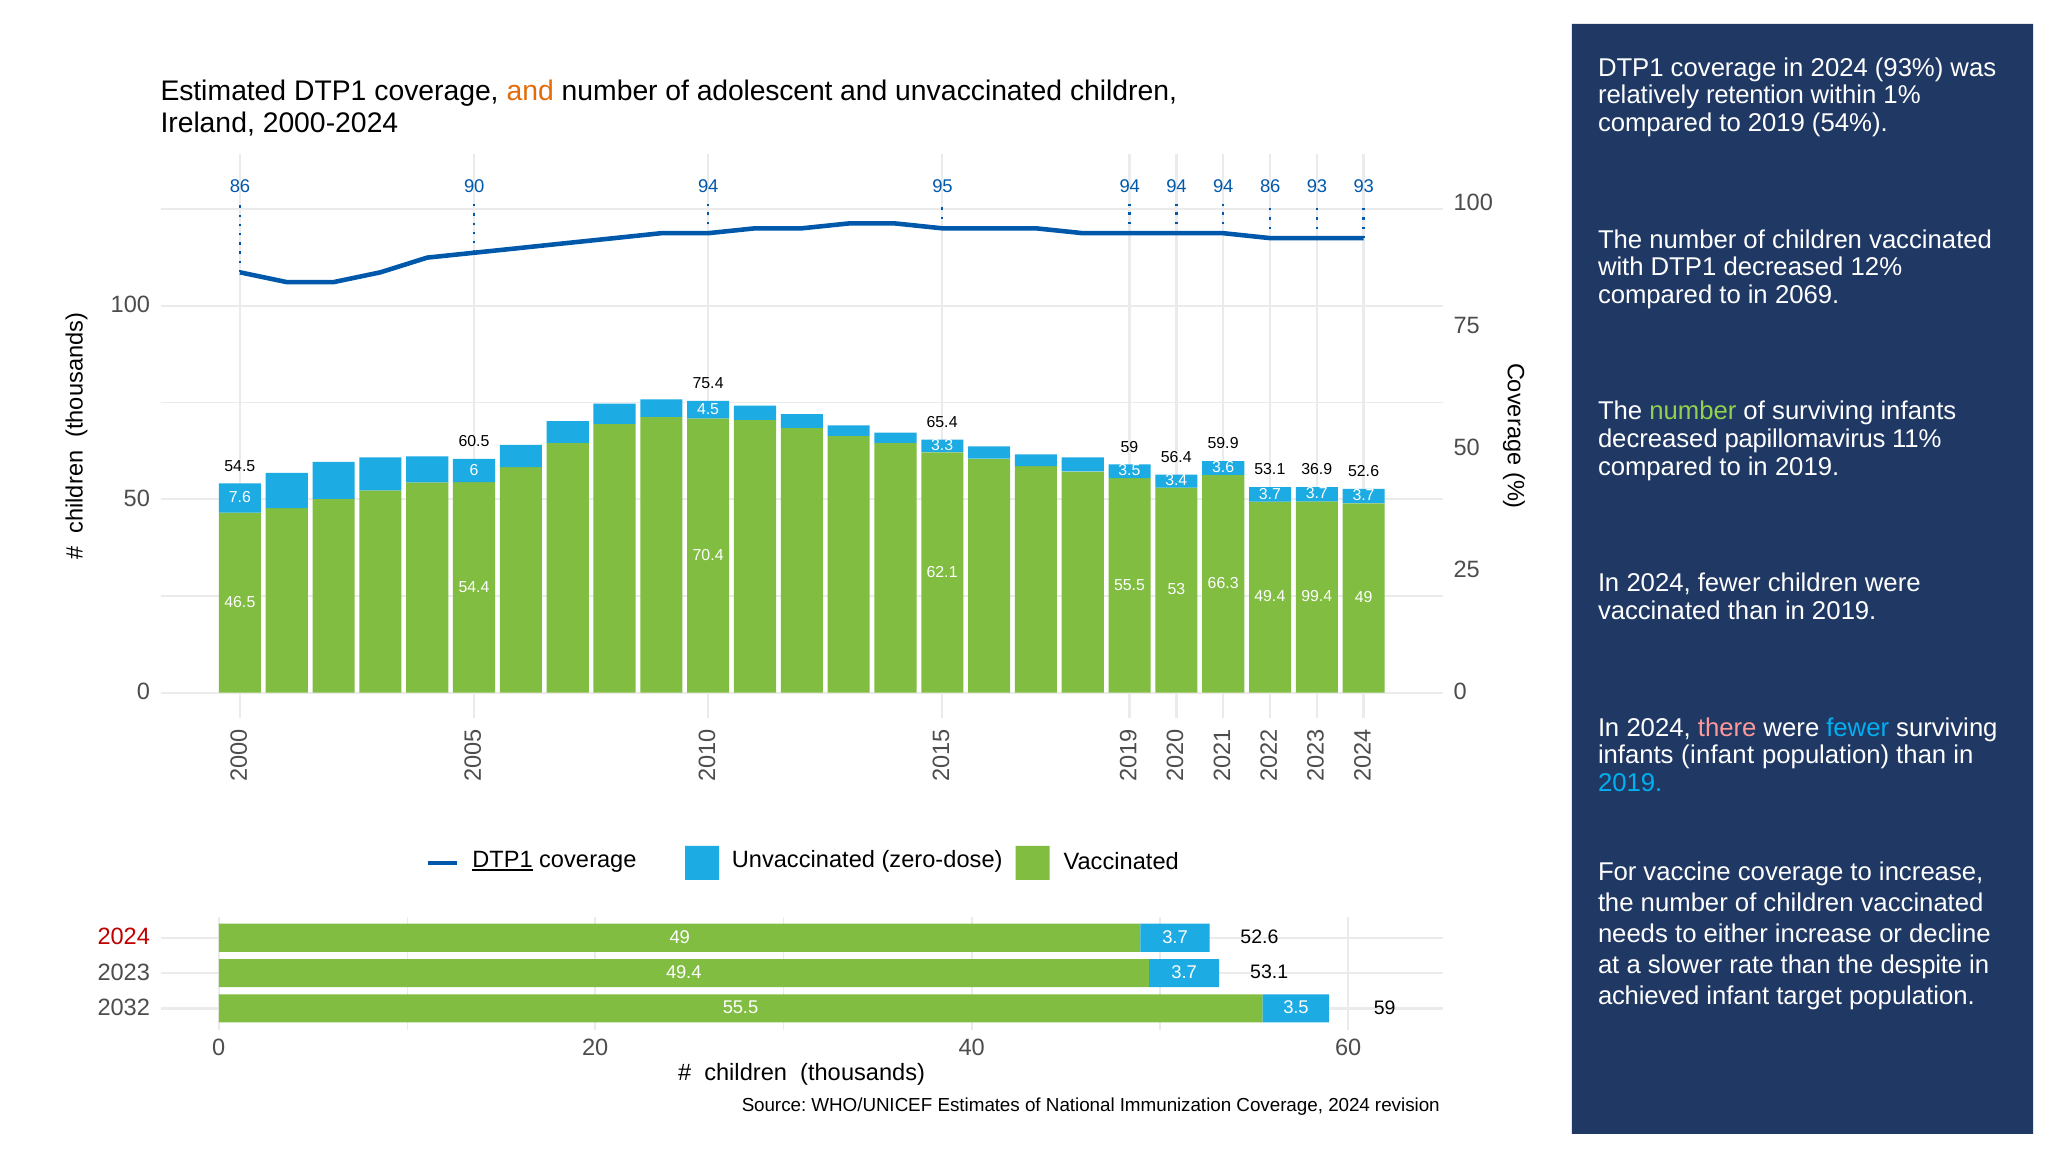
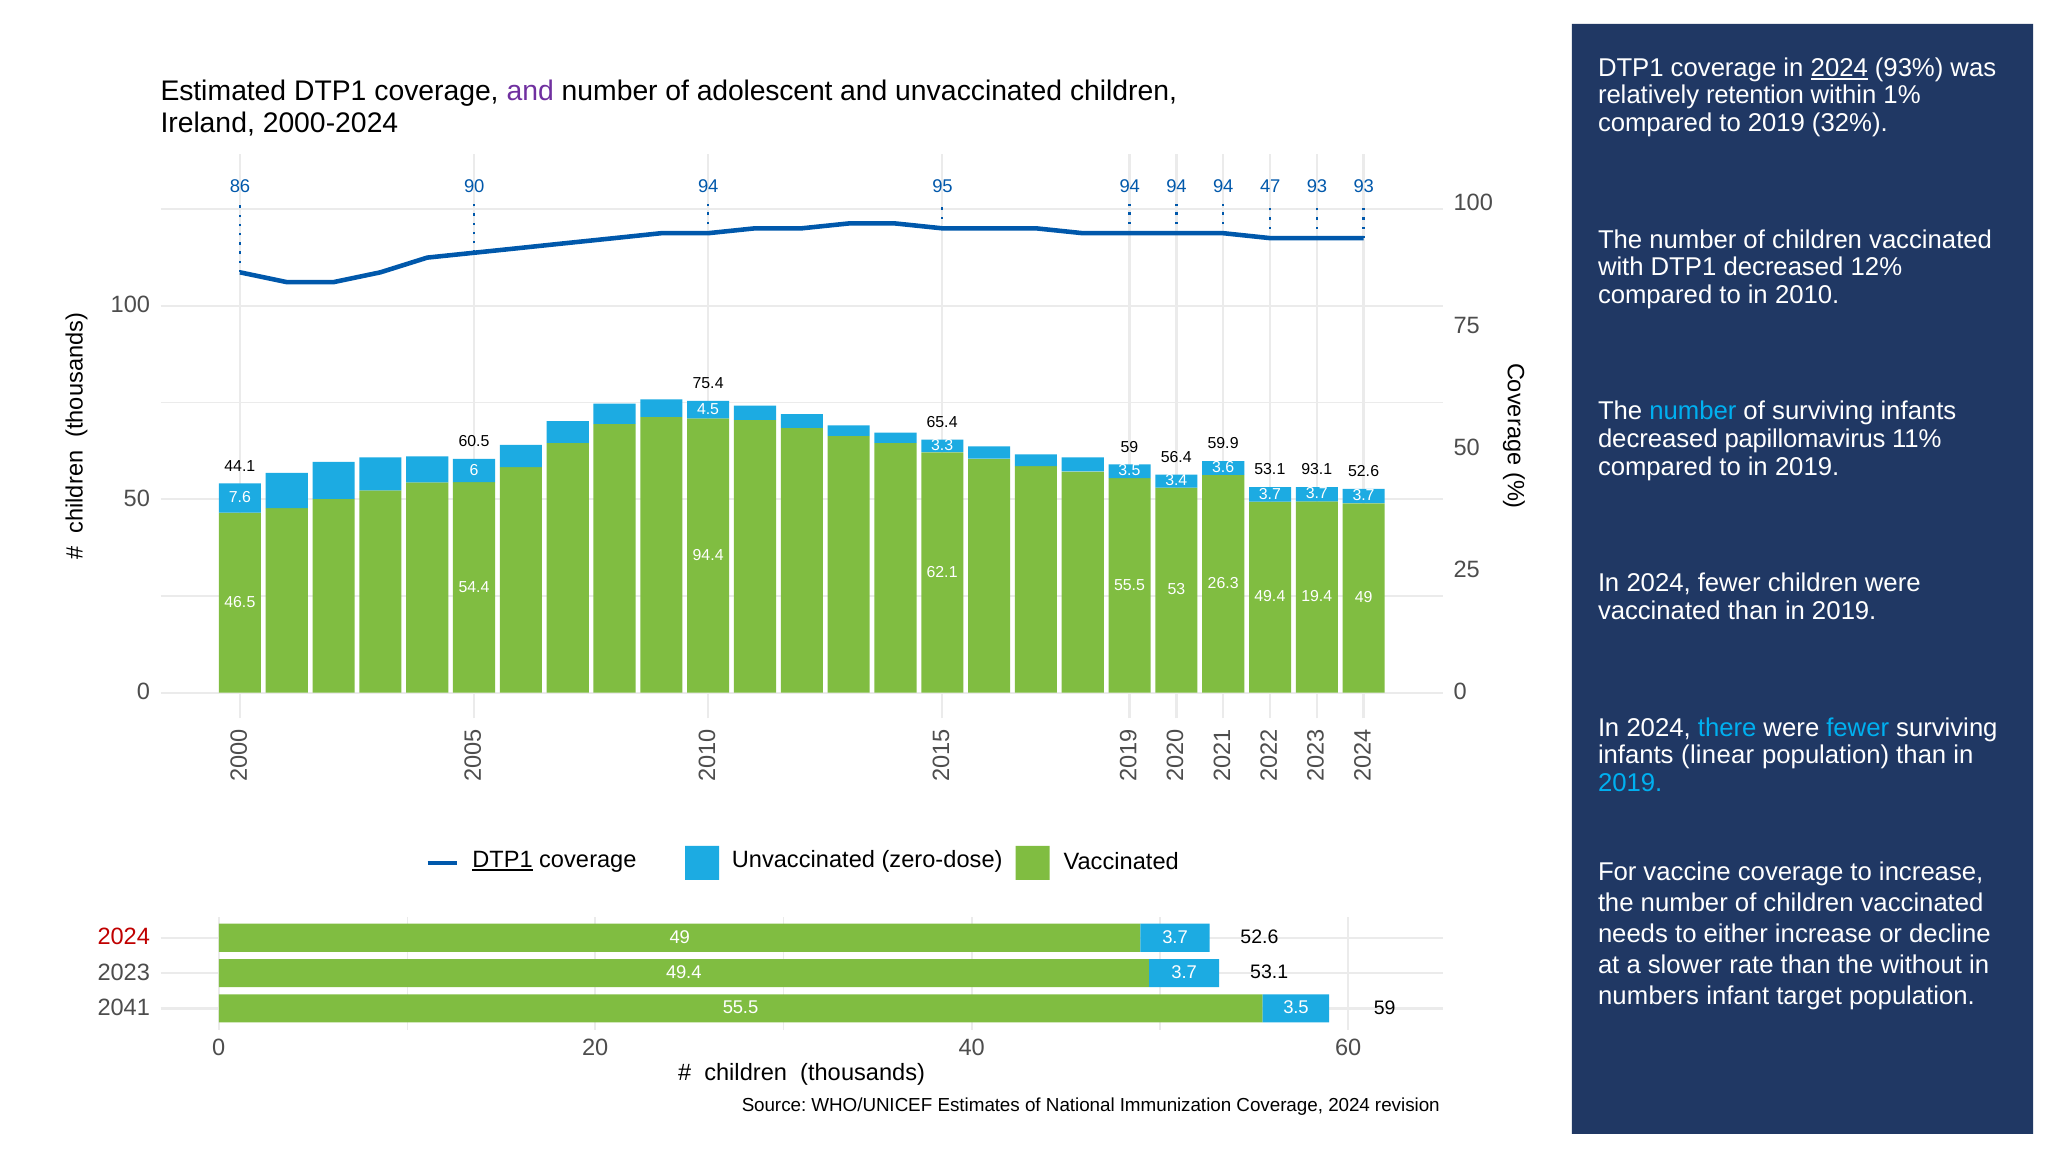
2024 underline: none -> present (1839, 68)
and colour: orange -> purple (530, 91)
54%: 54% -> 32% (1850, 123)
94 86: 86 -> 47 (1270, 187)
2069: 2069 -> 2010 (1807, 295)
number colour: light green -> light blue (1693, 412)
54.5: 54.5 -> 44.1 (240, 466)
36.9: 36.9 -> 93.1 (1317, 470)
70.4: 70.4 -> 94.4 (708, 555)
66.3: 66.3 -> 26.3 (1223, 583)
99.4: 99.4 -> 19.4 (1317, 597)
there colour: pink -> light blue (1727, 728)
infants infant: infant -> linear (1718, 755)
despite: despite -> without (1921, 965)
achieved: achieved -> numbers (1649, 996)
2032: 2032 -> 2041 (124, 1008)
